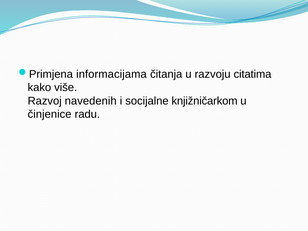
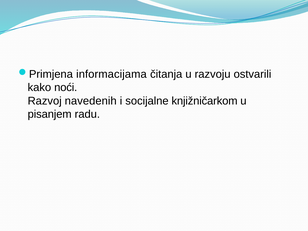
citatima: citatima -> ostvarili (252, 74)
više: više -> noći (66, 87)
činjenice: činjenice -> pisanjem (50, 114)
